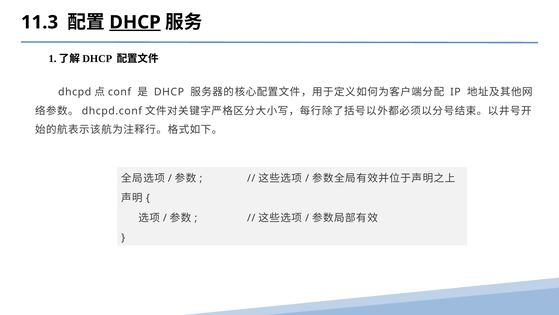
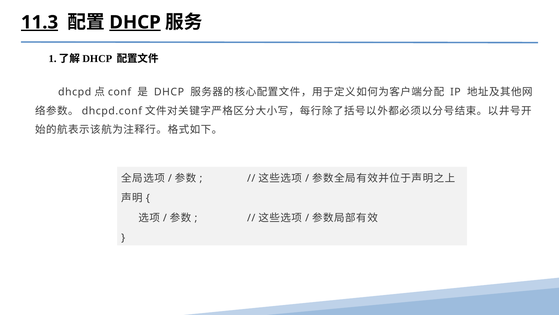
11.3 underline: none -> present (40, 22)
